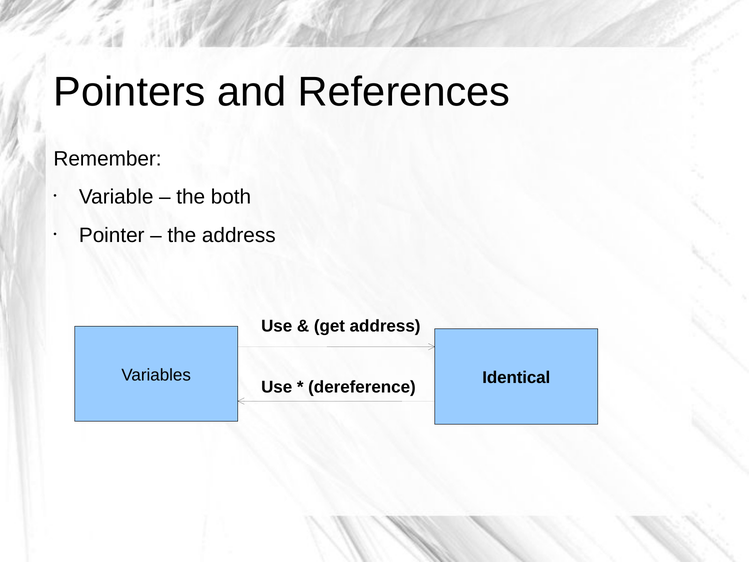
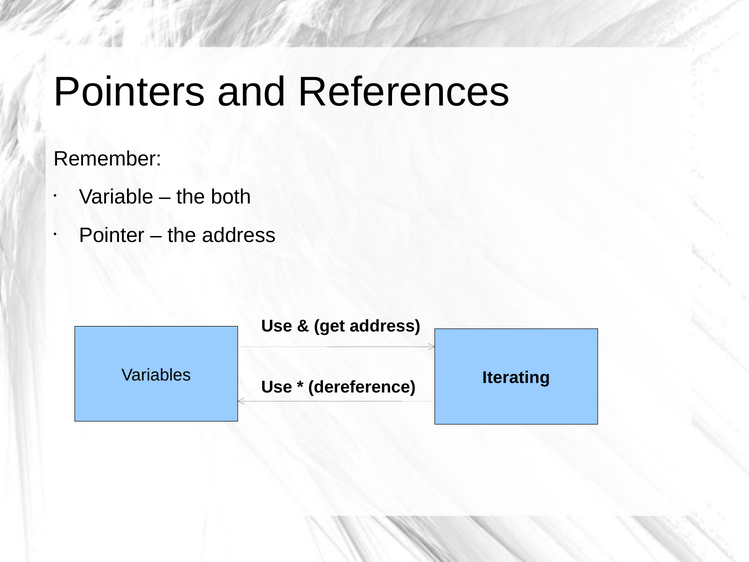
Identical: Identical -> Iterating (516, 378)
